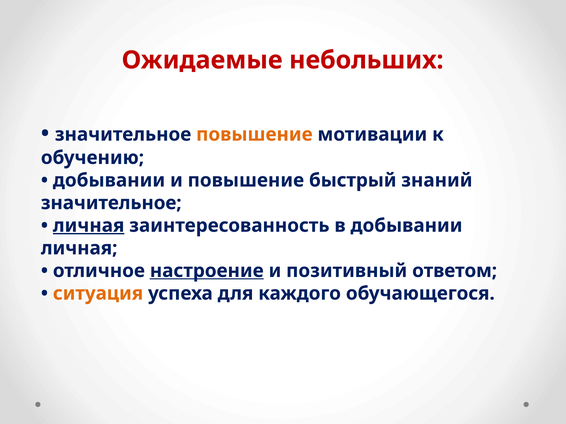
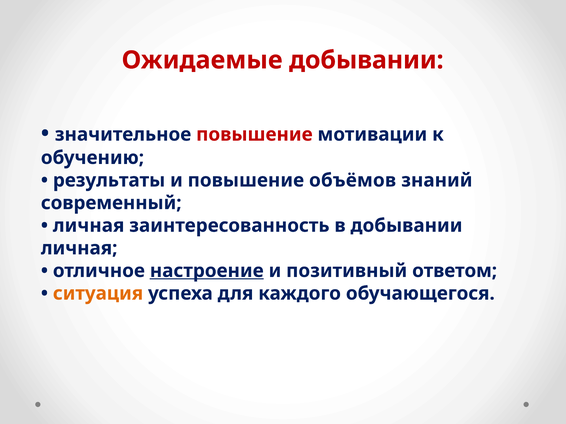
Ожидаемые небольших: небольших -> добывании (366, 60)
повышение colour: orange -> red (254, 135)
добывании: добывании -> результаты (109, 181)
быстрый: быстрый -> объёмов (353, 181)
значительное: значительное -> современный (111, 203)
личная underline: present -> none (89, 226)
